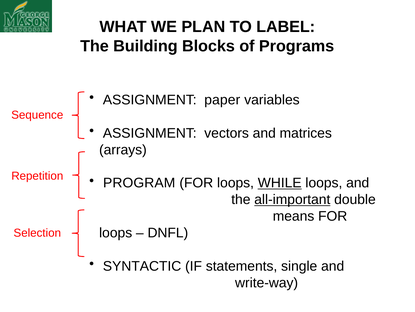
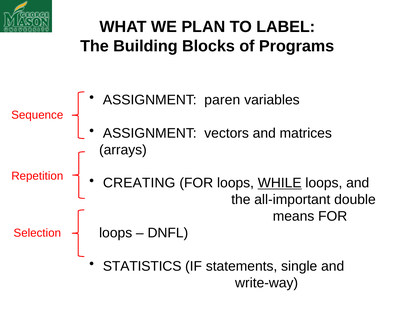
paper: paper -> paren (222, 100)
PROGRAM: PROGRAM -> CREATING (139, 183)
all-important underline: present -> none (292, 199)
SYNTACTIC: SYNTACTIC -> STATISTICS (142, 266)
